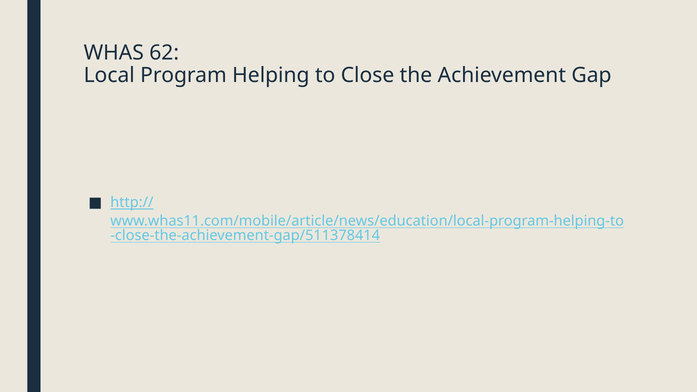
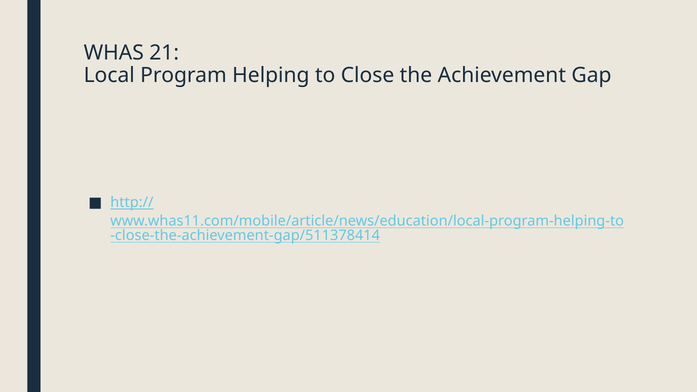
62: 62 -> 21 (164, 53)
